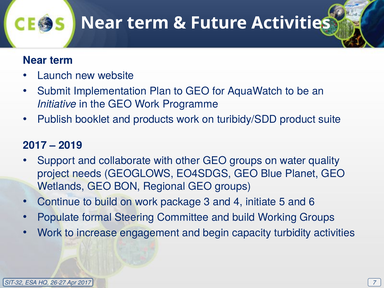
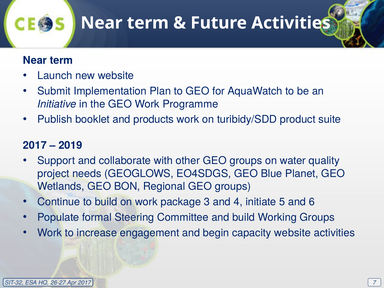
capacity turbidity: turbidity -> website (293, 233)
